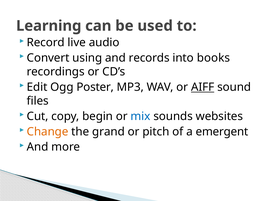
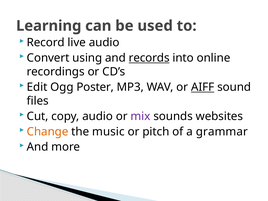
records underline: none -> present (149, 58)
books: books -> online (214, 58)
copy begin: begin -> audio (98, 116)
mix colour: blue -> purple (141, 116)
grand: grand -> music (108, 132)
emergent: emergent -> grammar (222, 132)
